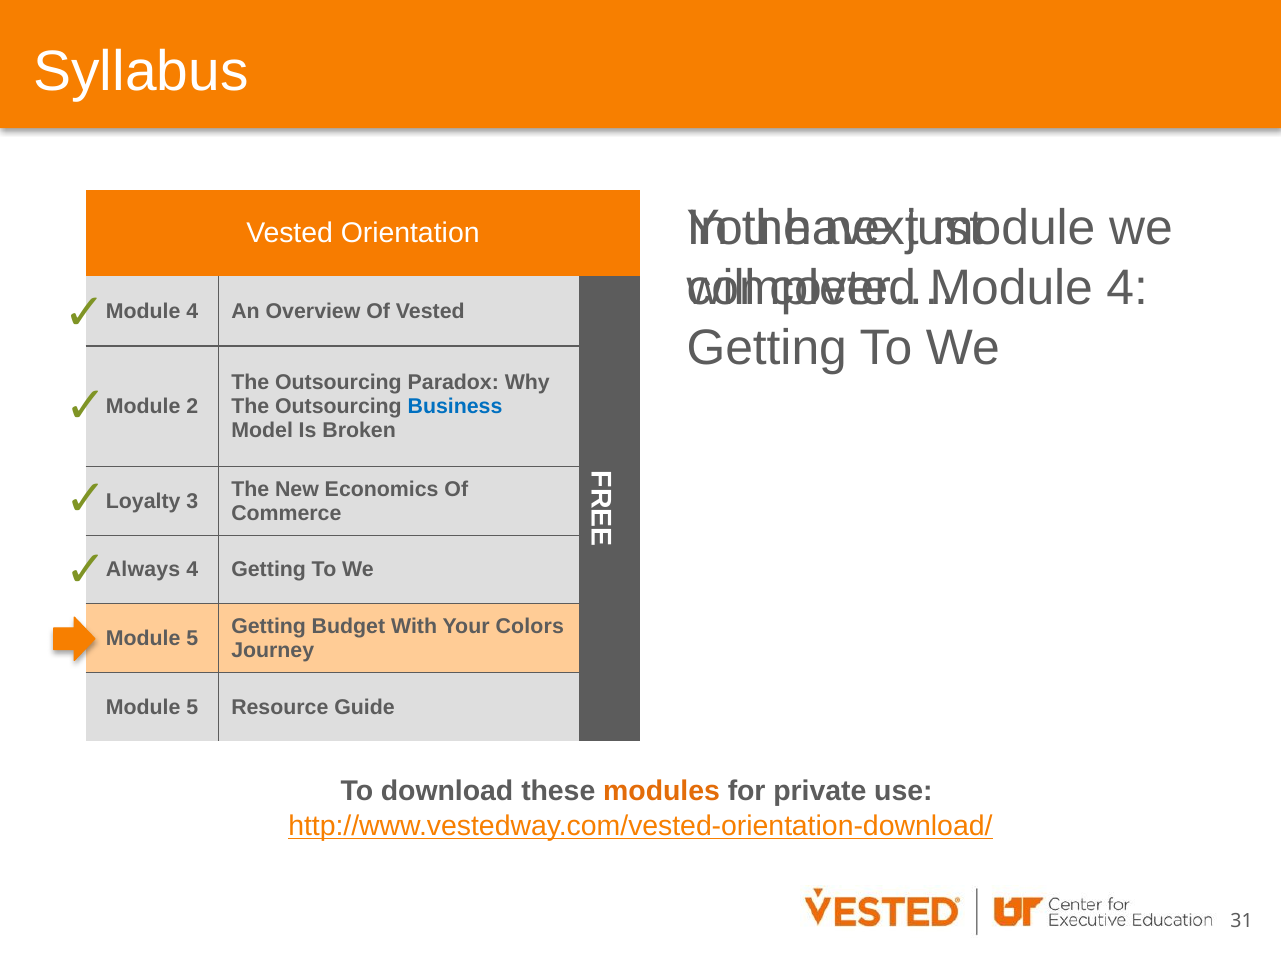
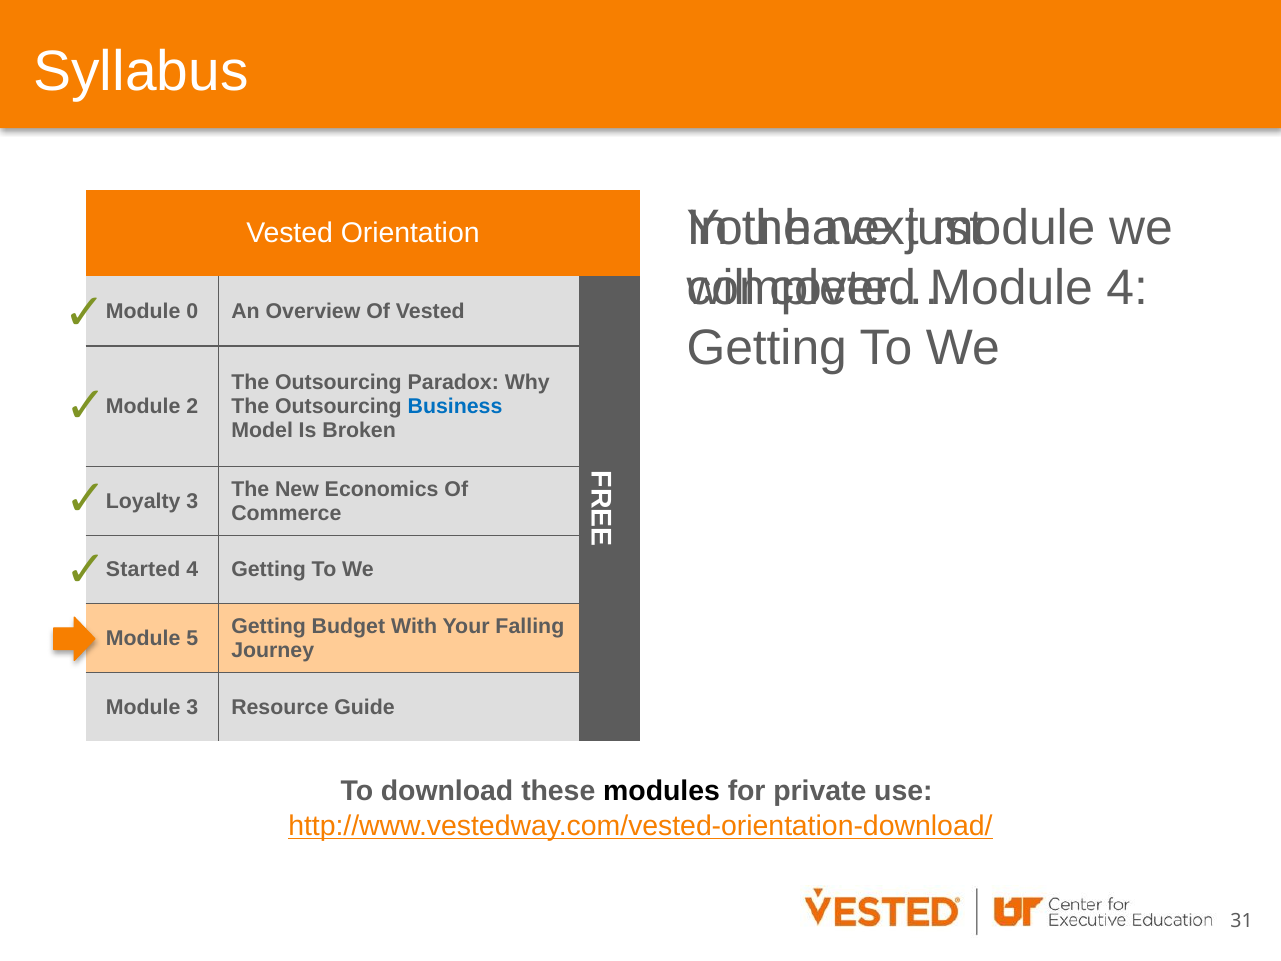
4: 4 -> 0 (192, 311)
Always: Always -> Started (143, 570)
Colors: Colors -> Falling (530, 627)
5: 5 -> 3 (192, 707)
modules colour: orange -> black (662, 791)
